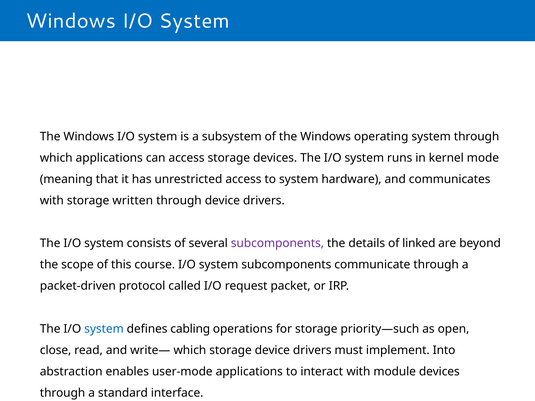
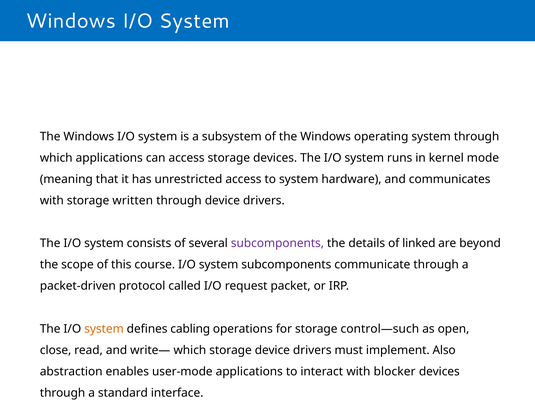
system colour: blue -> orange (104, 329)
priority—such: priority—such -> control—such (380, 329)
Into: Into -> Also (444, 350)
module: module -> blocker (395, 372)
